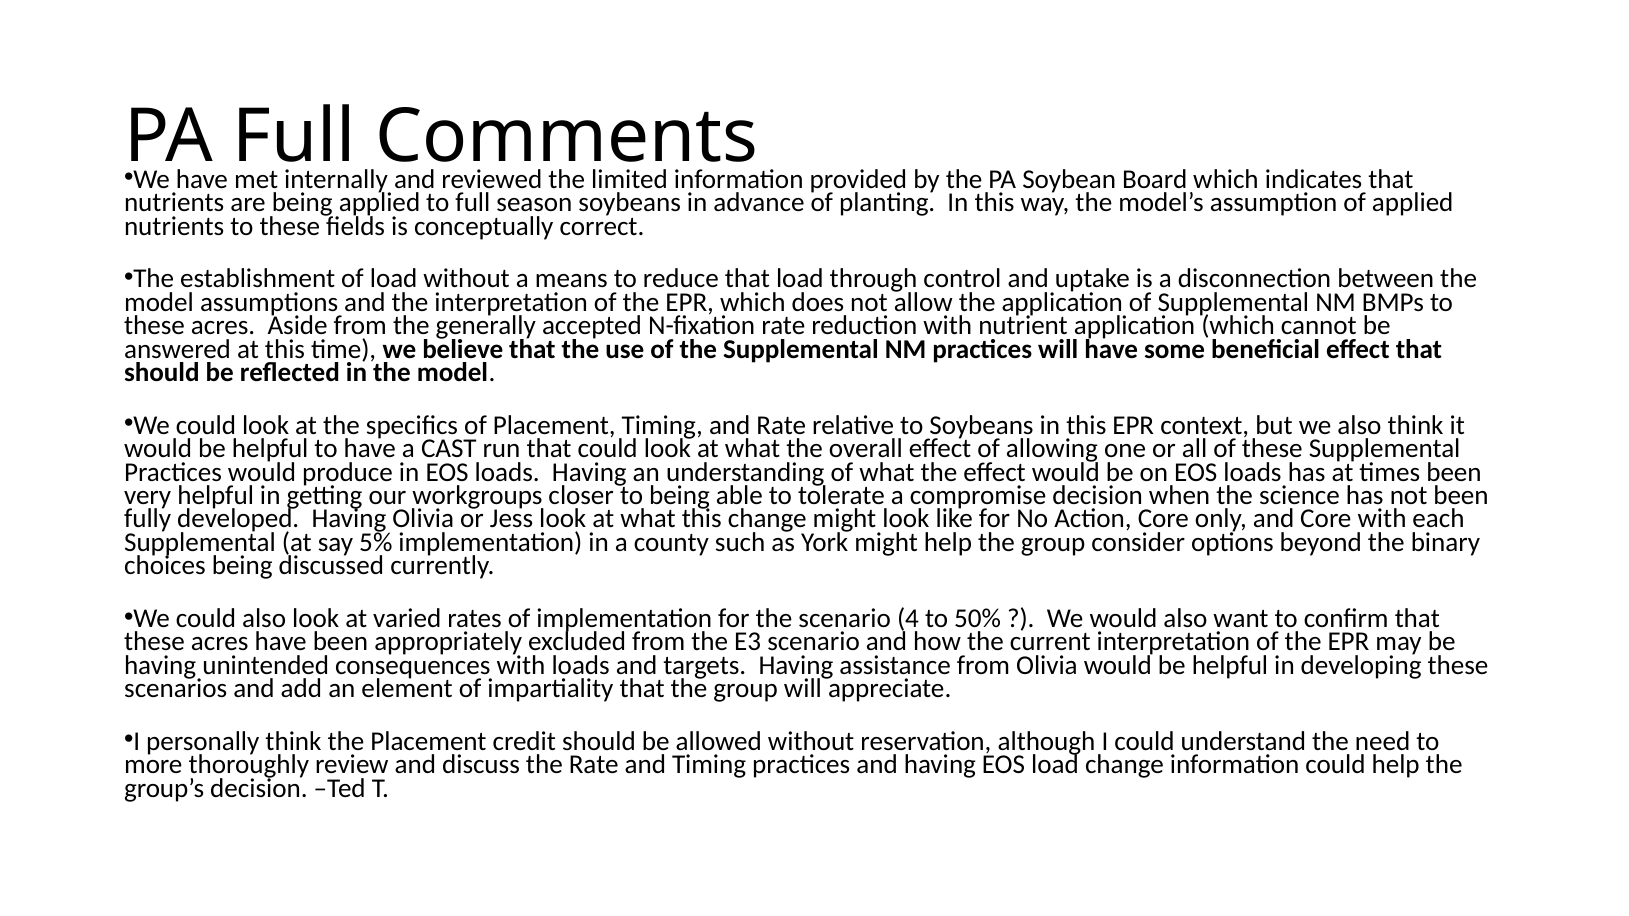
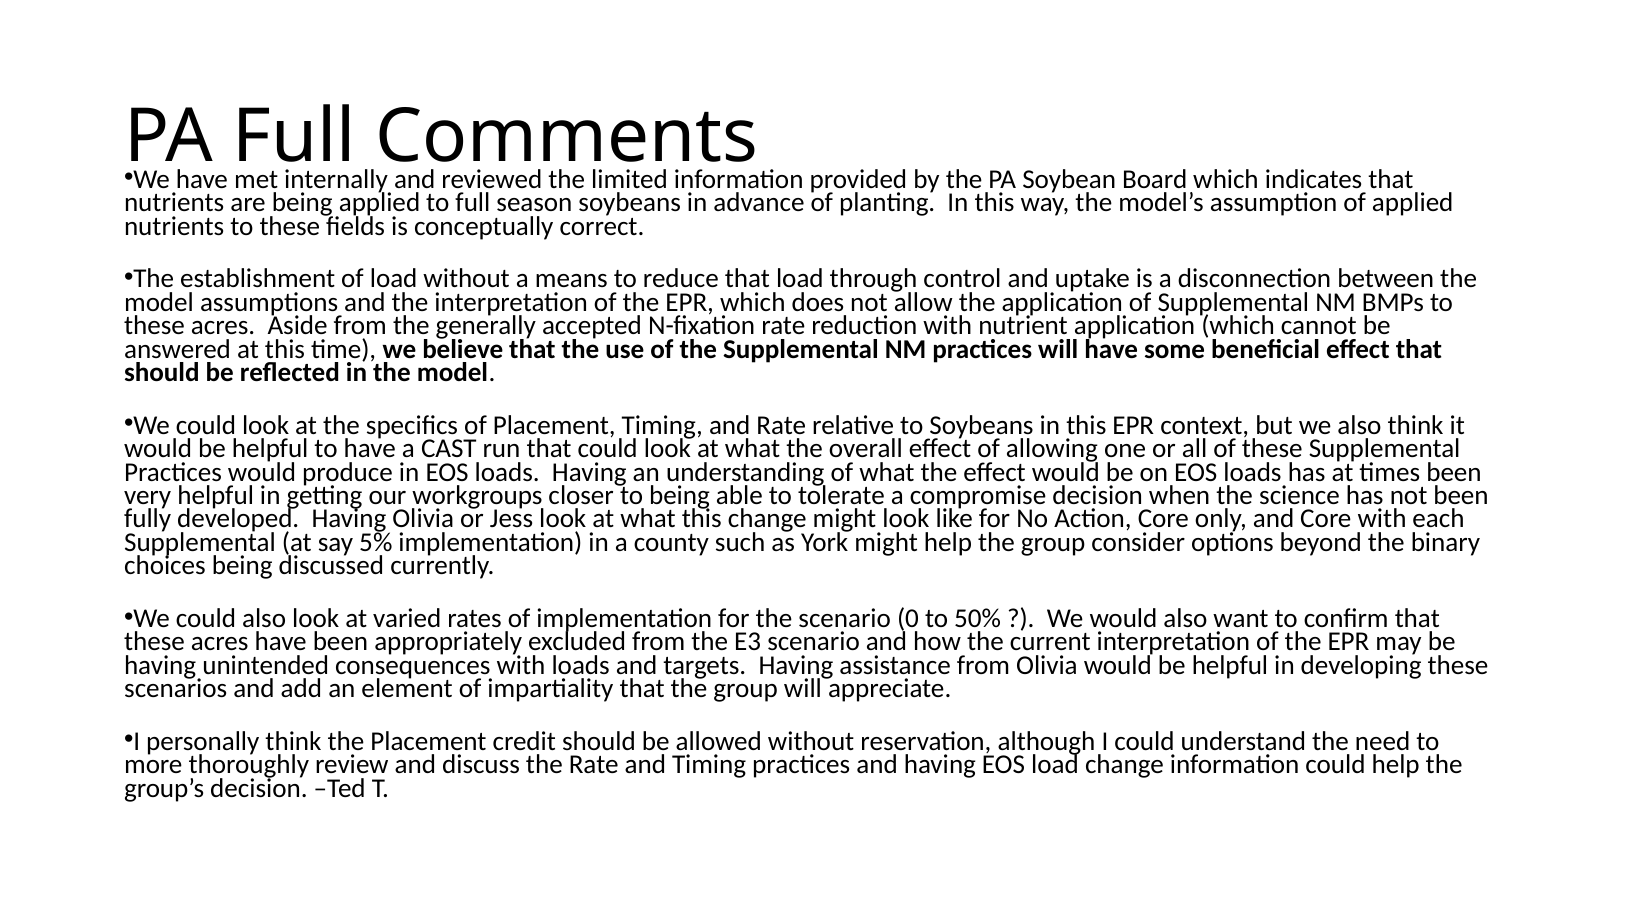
4: 4 -> 0 (908, 619)
